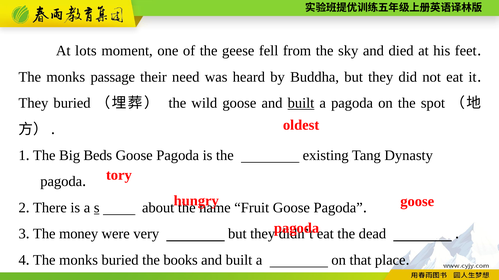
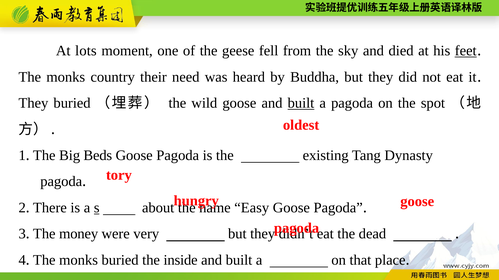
feet underline: none -> present (466, 51)
passage: passage -> country (113, 77)
Fruit: Fruit -> Easy (252, 208)
books: books -> inside (181, 261)
